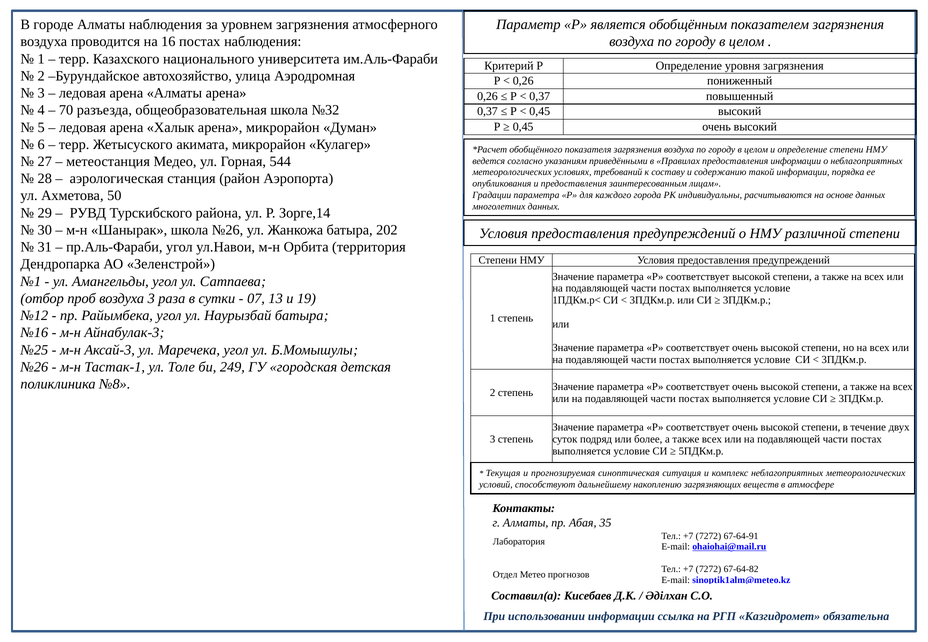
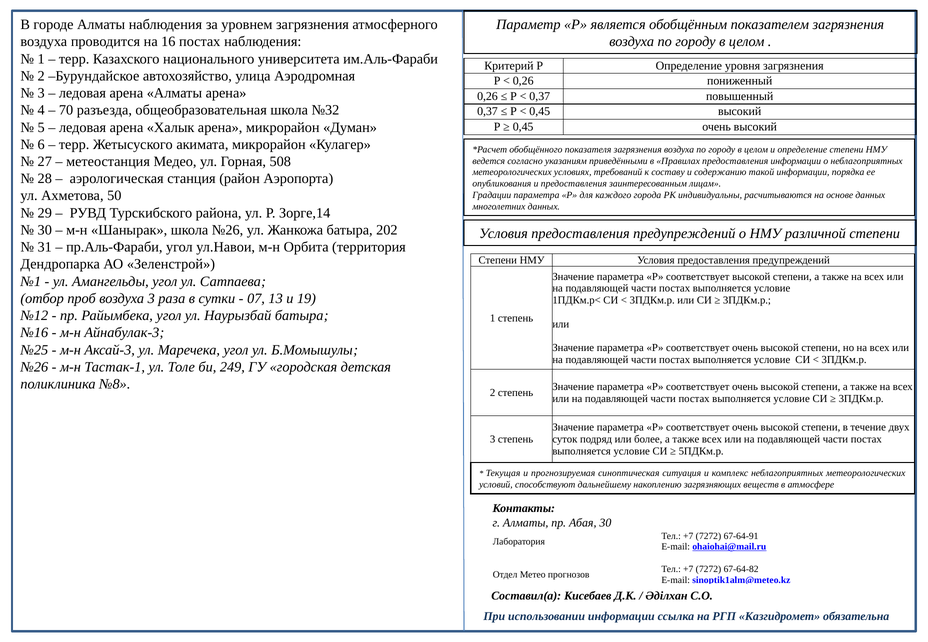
544: 544 -> 508 (280, 162)
Абая 35: 35 -> 30 (605, 523)
